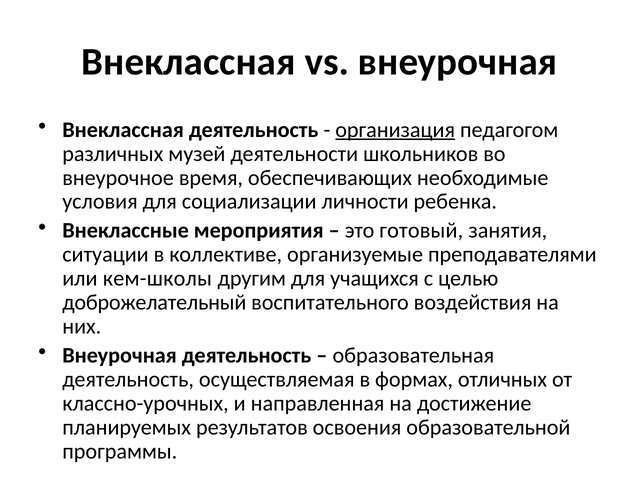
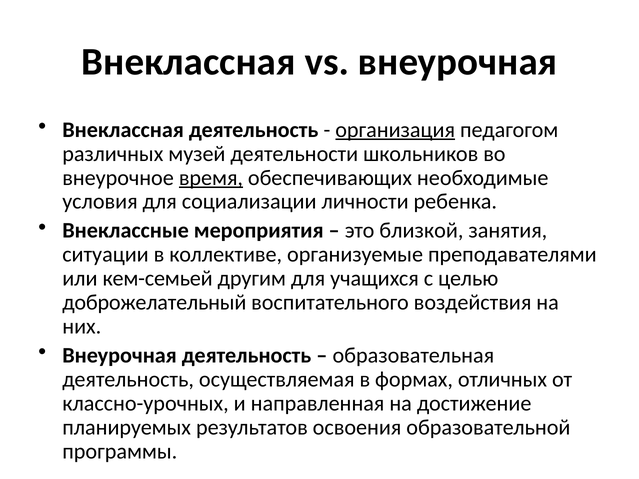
время underline: none -> present (211, 178)
готовый: готовый -> близкой (421, 231)
кем-школы: кем-школы -> кем-семьей (158, 279)
